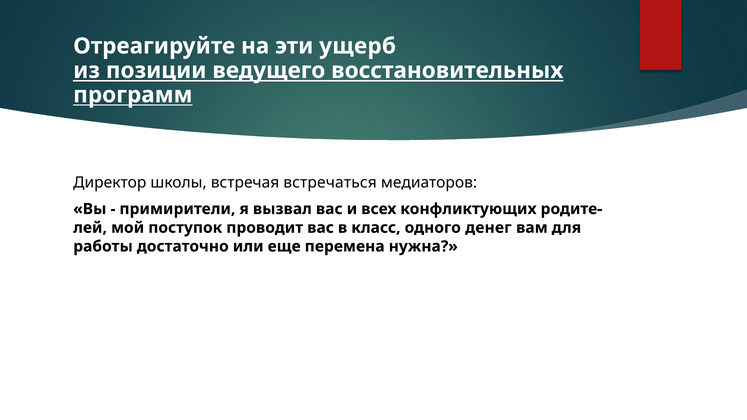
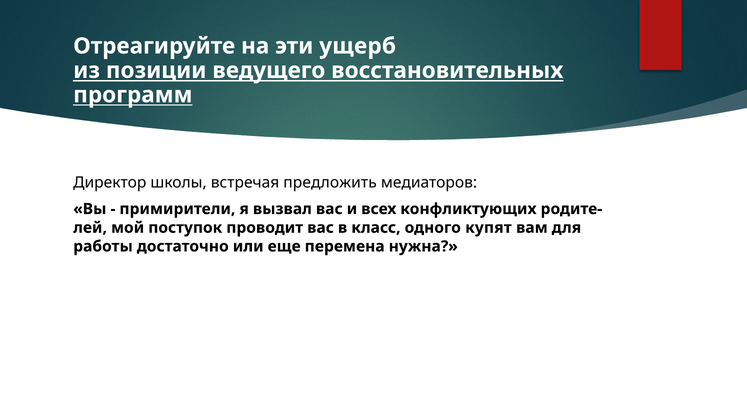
встречаться: встречаться -> предложить (330, 183)
денег: денег -> купят (488, 228)
